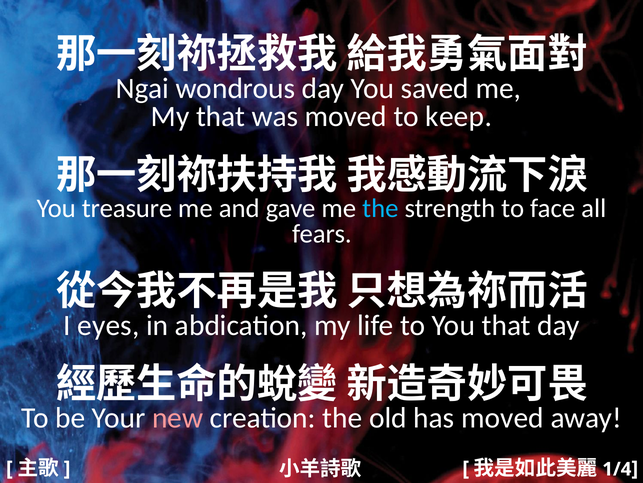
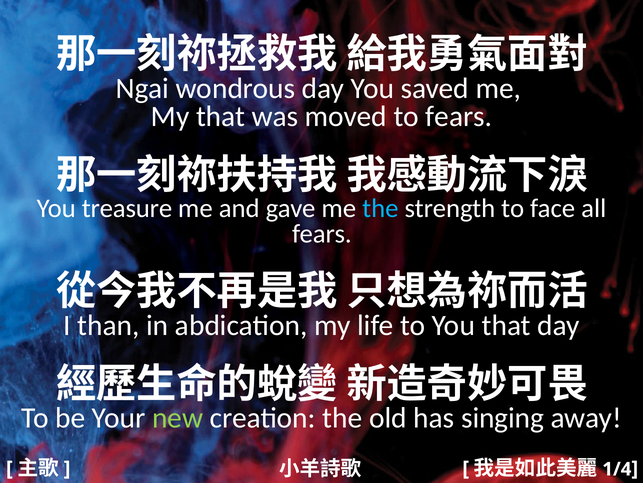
to keep: keep -> fears (459, 116)
eyes: eyes -> than (108, 325)
new colour: pink -> light green (178, 418)
has moved: moved -> singing (503, 418)
